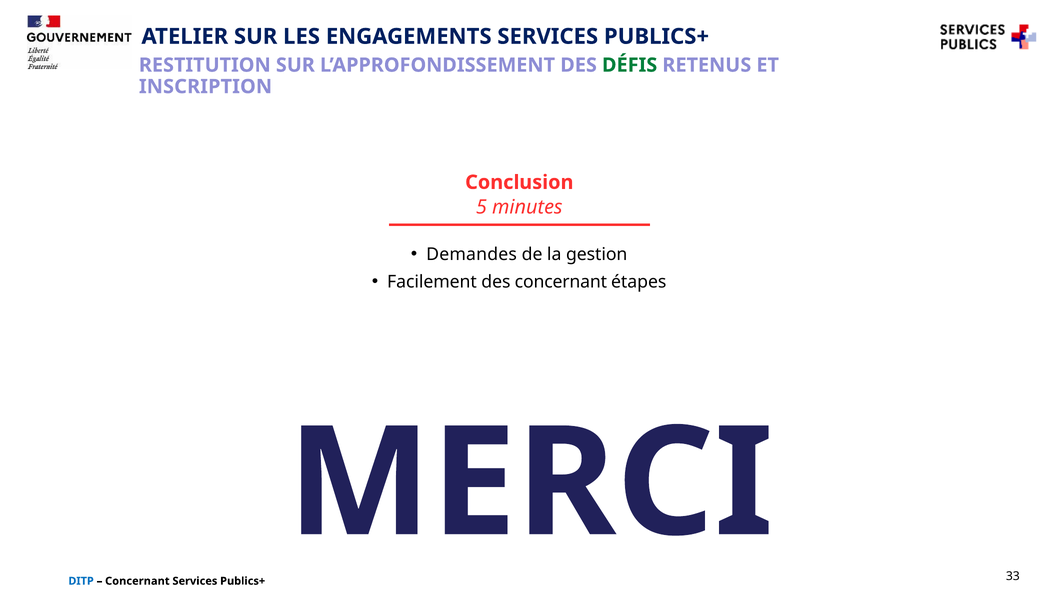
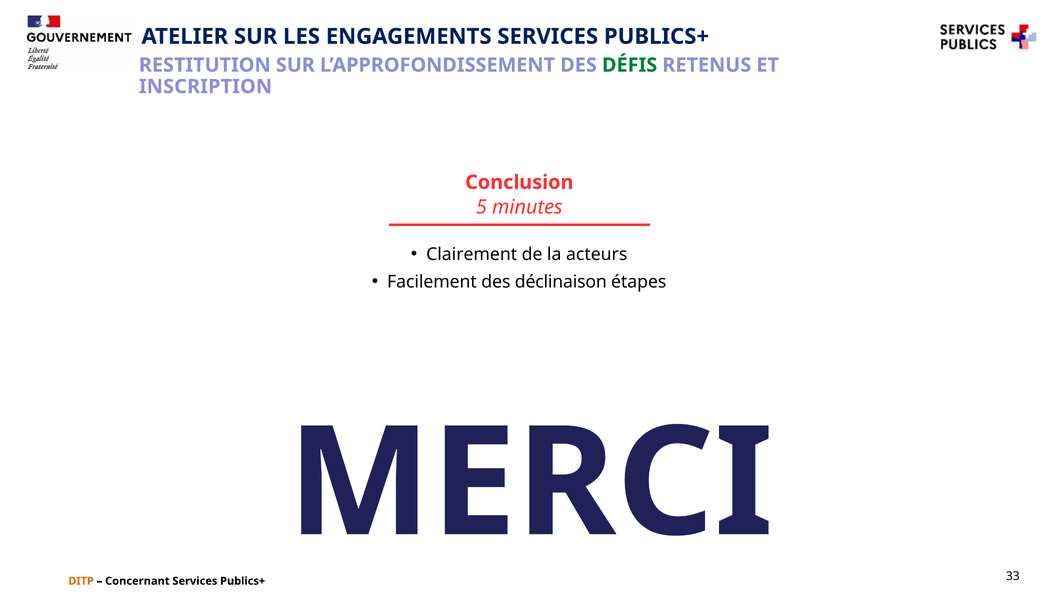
Demandes: Demandes -> Clairement (472, 254)
gestion: gestion -> acteurs (597, 254)
des concernant: concernant -> déclinaison (561, 282)
DITP colour: blue -> orange (81, 581)
